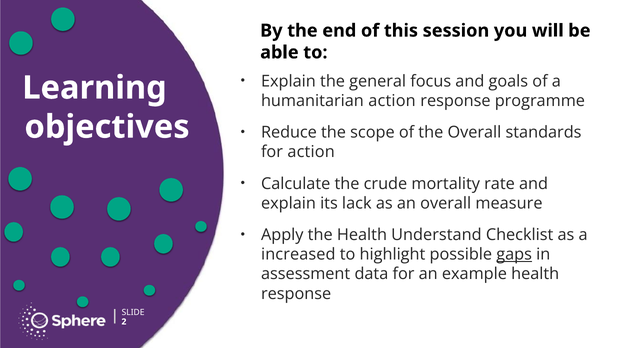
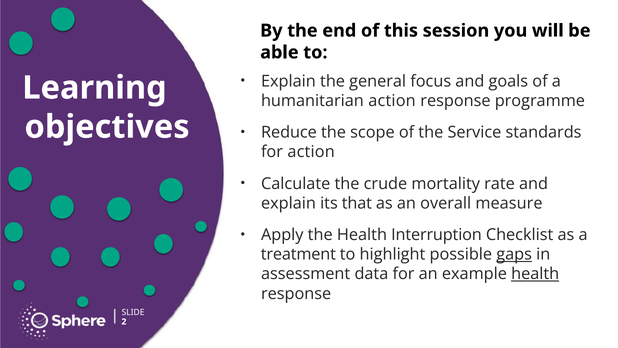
the Overall: Overall -> Service (474, 132)
lack: lack -> that (357, 203)
Understand: Understand -> Interruption (437, 235)
increased: increased -> treatment (298, 254)
health underline: none -> present (535, 274)
